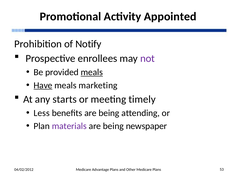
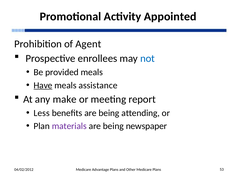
Notify: Notify -> Agent (88, 44)
not colour: purple -> blue (147, 59)
meals underline: present -> none (92, 72)
marketing: marketing -> assistance (98, 86)
starts: starts -> make (65, 100)
timely: timely -> report (142, 100)
